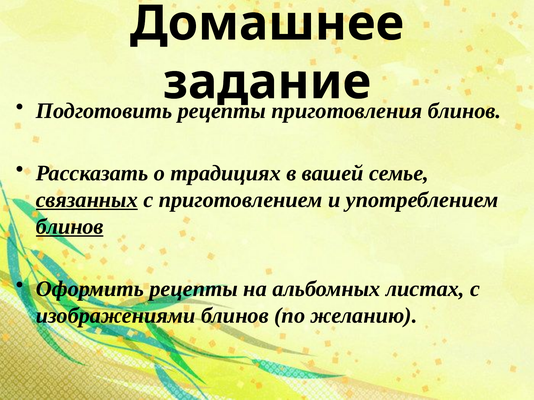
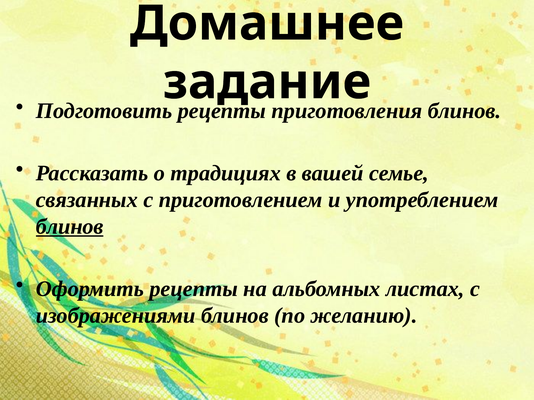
связанных underline: present -> none (87, 200)
